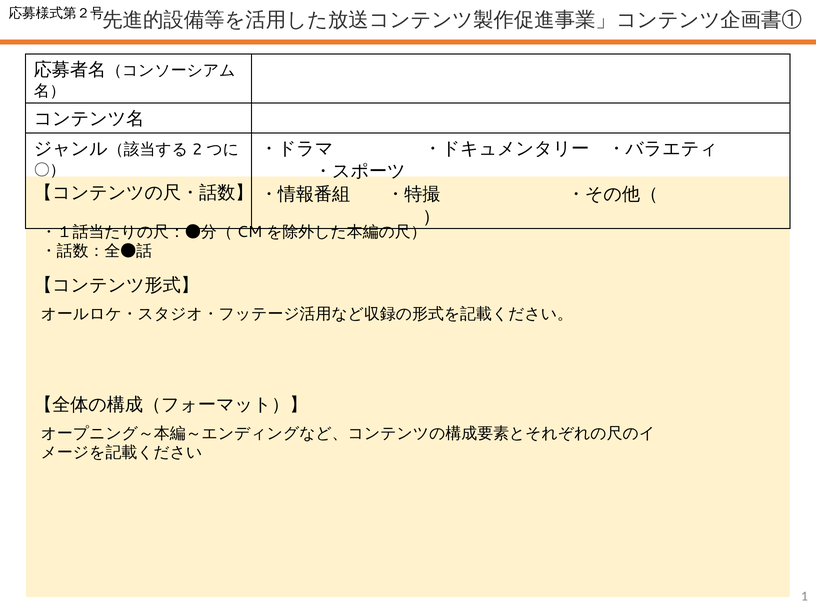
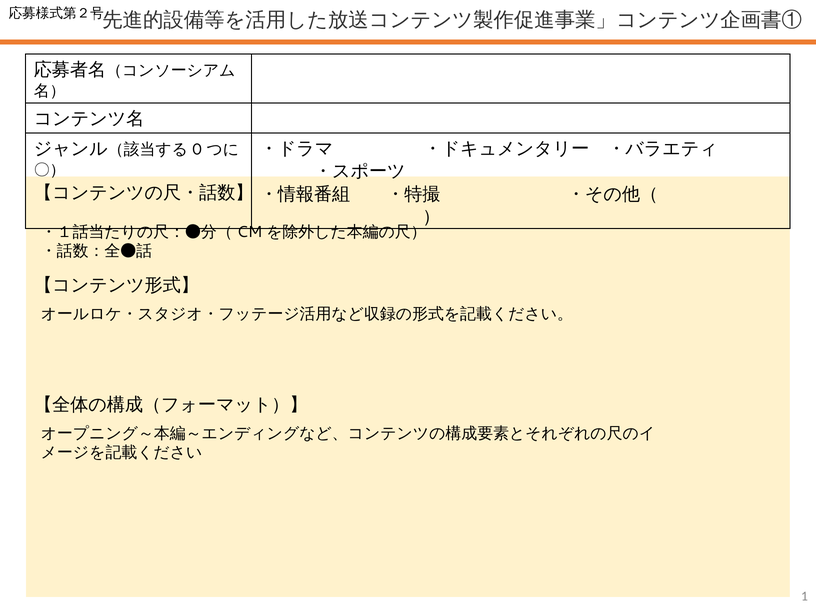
2: 2 -> 0 (197, 149)
